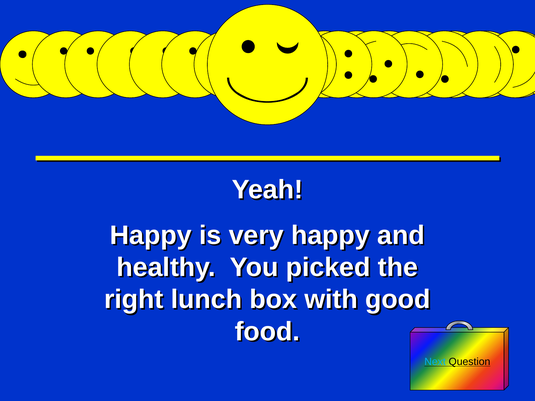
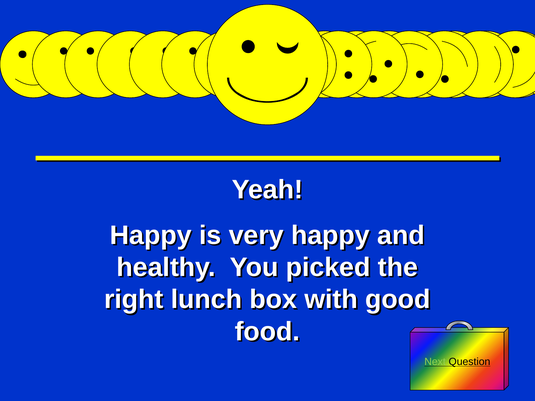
Next colour: light blue -> light green (435, 362)
